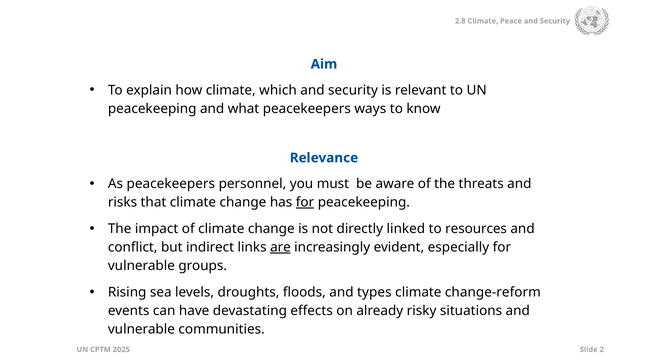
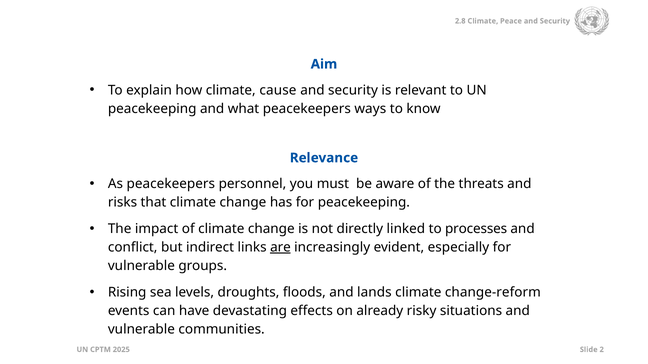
which: which -> cause (278, 90)
for underline: present -> none (305, 203)
resources: resources -> processes (476, 229)
types: types -> lands (374, 293)
